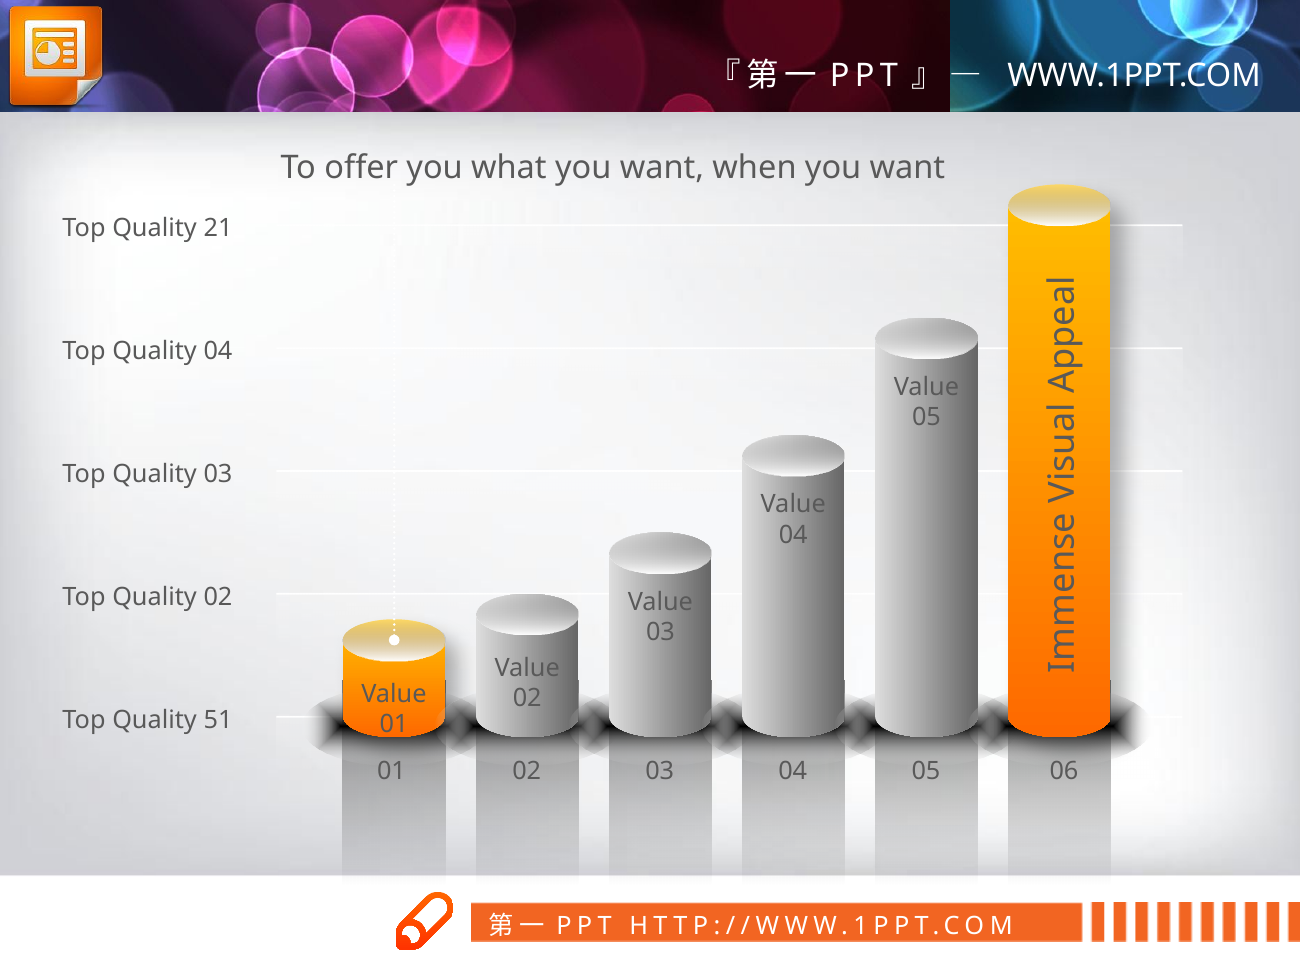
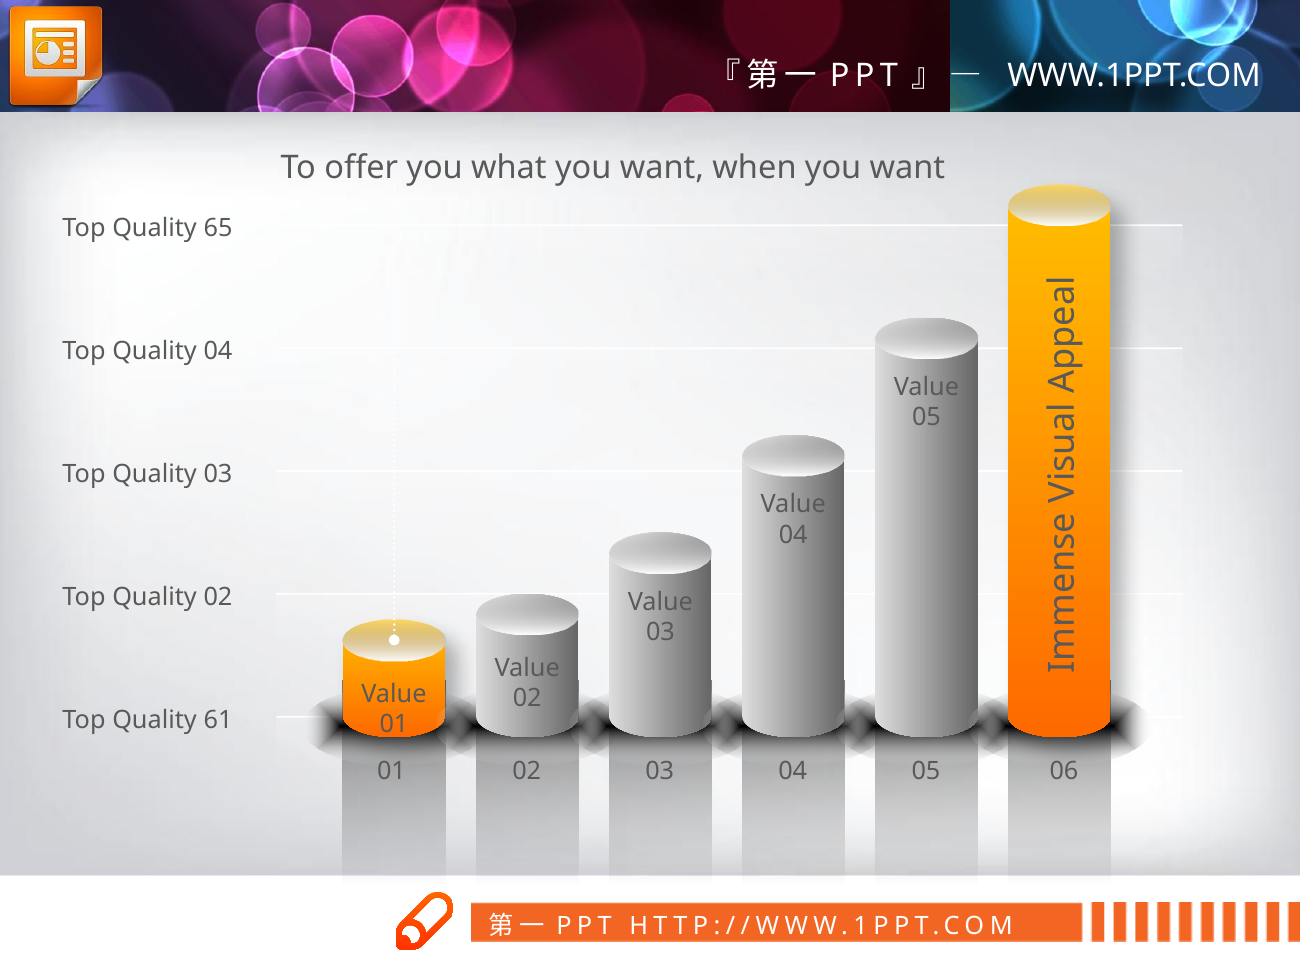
21: 21 -> 65 (218, 228)
51: 51 -> 61 (218, 720)
